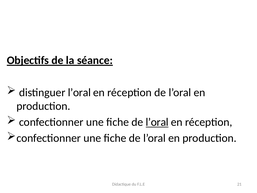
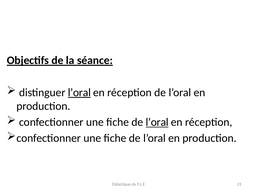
l’oral underline: none -> present (79, 92)
